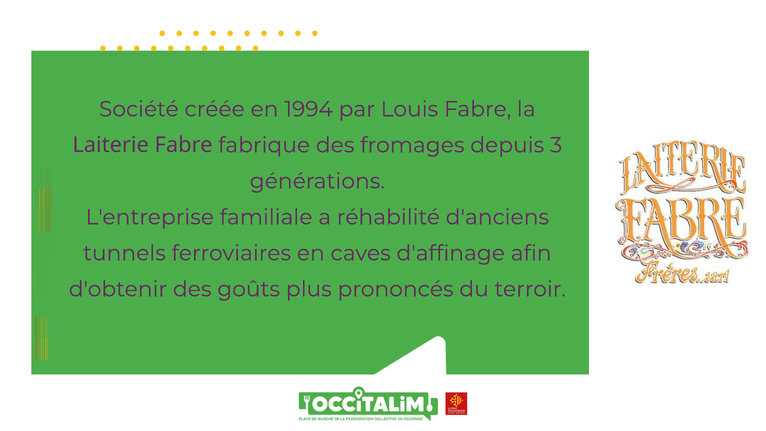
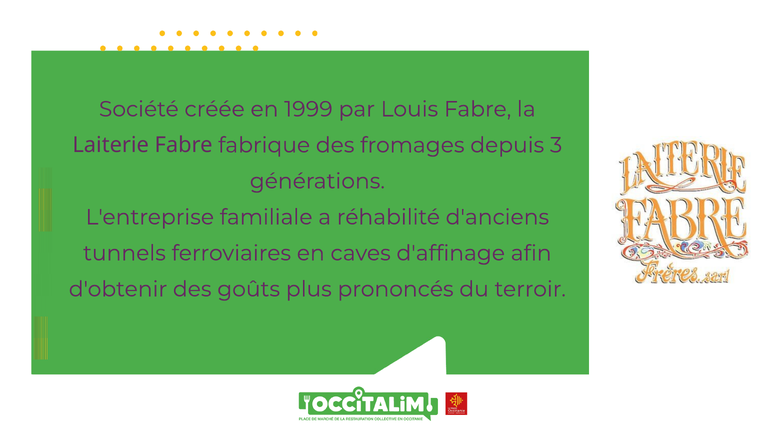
1994: 1994 -> 1999 (308, 109)
